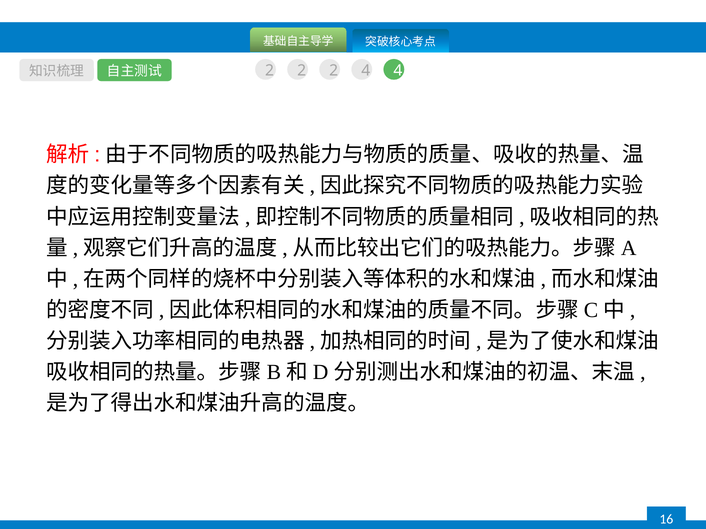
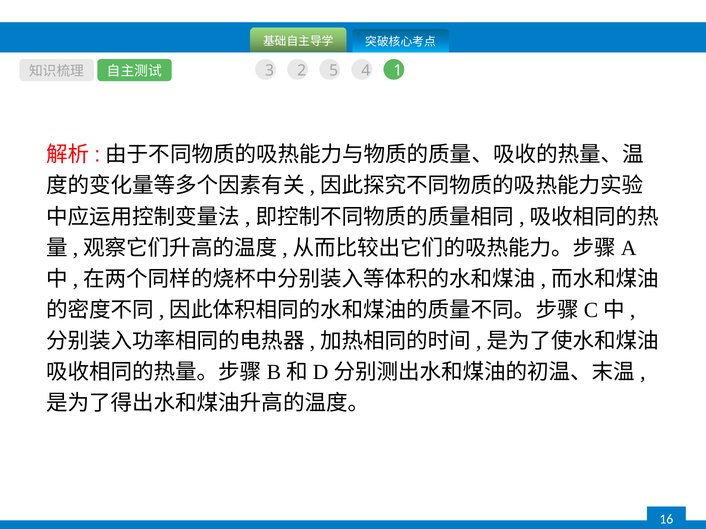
2: 2 -> 3 (270, 71)
2: 2 -> 5 (334, 71)
4 4: 4 -> 1 (398, 71)
